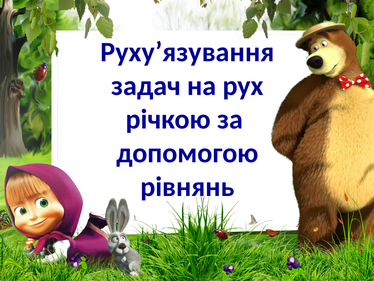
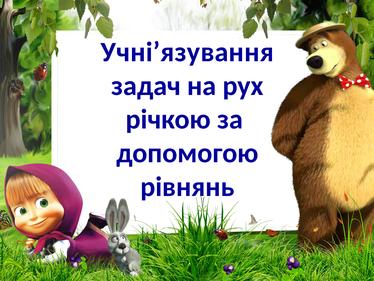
Руху’язування: Руху’язування -> Учні’язування (187, 52)
